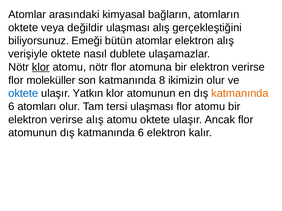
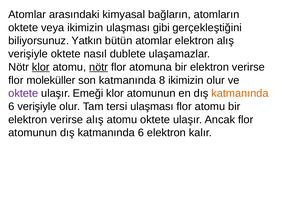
veya değildir: değildir -> ikimizin (85, 28)
ulaşması alış: alış -> gibi (161, 28)
Emeği: Emeği -> Yatkın (87, 41)
nötr underline: none -> present (99, 67)
oktete colour: blue -> purple (23, 94)
Yatkın: Yatkın -> Emeği (88, 94)
6 atomları: atomları -> verişiyle (37, 107)
